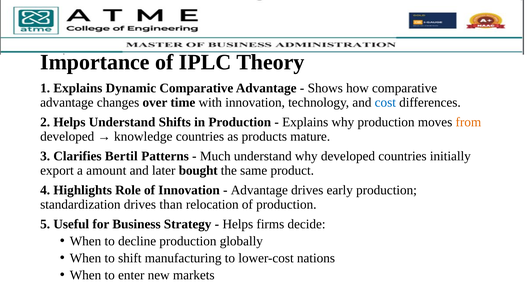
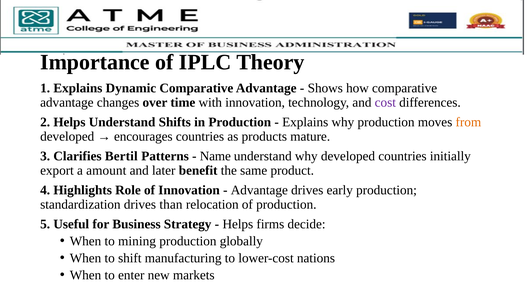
cost colour: blue -> purple (385, 102)
knowledge: knowledge -> encourages (143, 136)
Much: Much -> Name (215, 156)
bought: bought -> benefit (198, 170)
decline: decline -> mining (137, 241)
